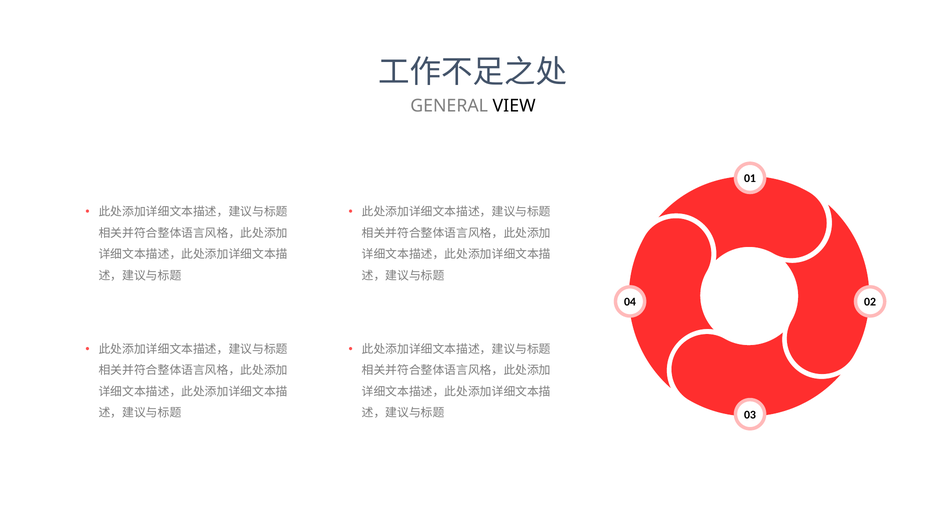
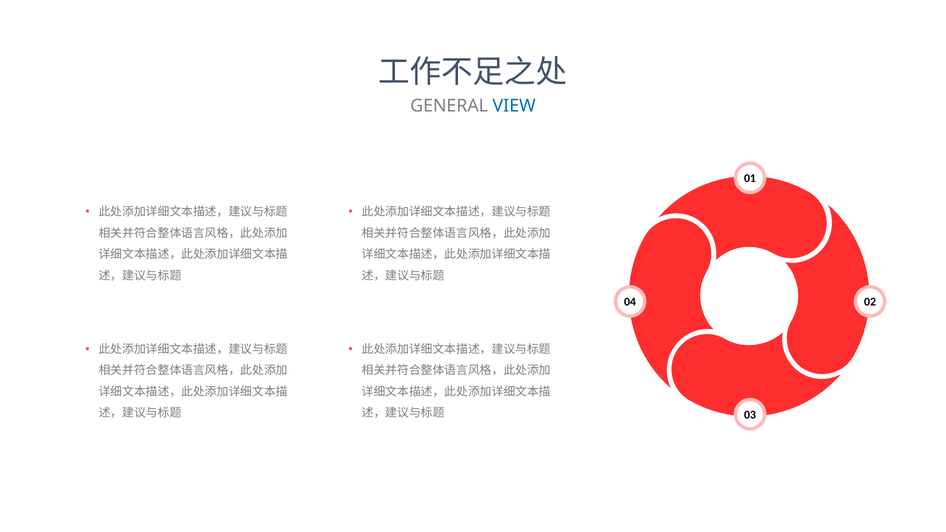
VIEW colour: black -> blue (514, 106)
